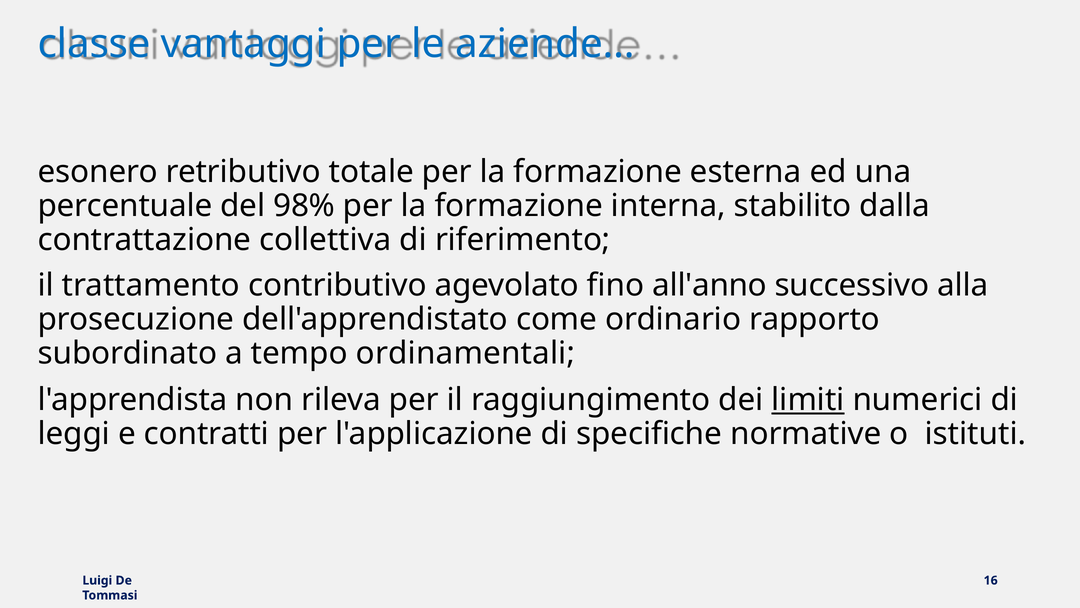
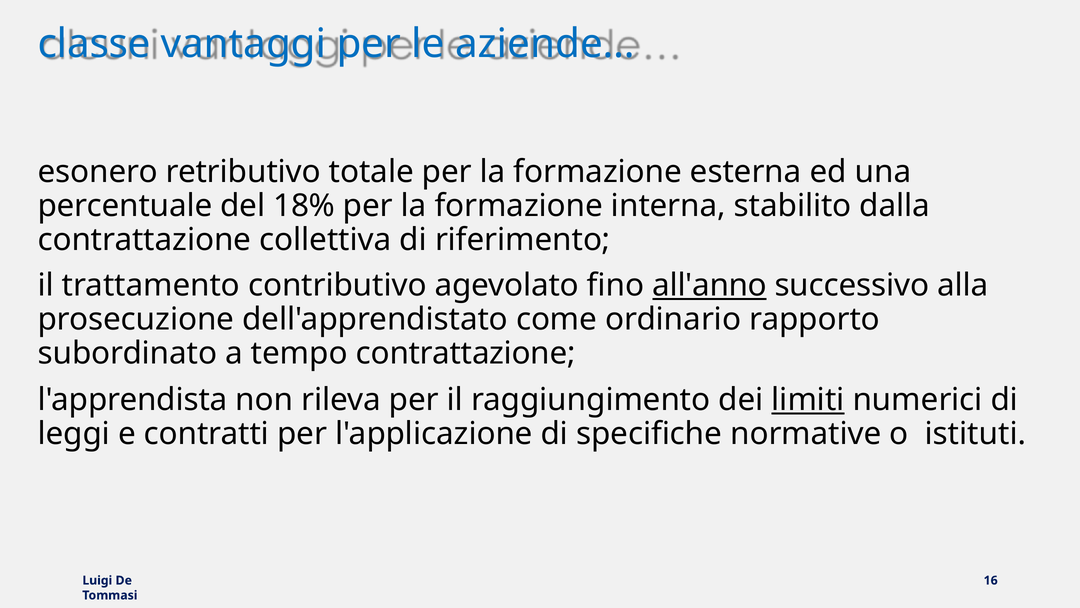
98%: 98% -> 18% (304, 206)
all'anno underline: none -> present (710, 285)
tempo ordinamentali: ordinamentali -> contrattazione (466, 353)
